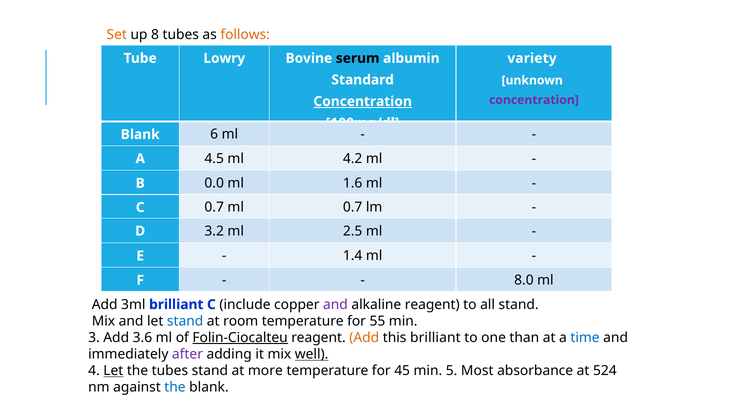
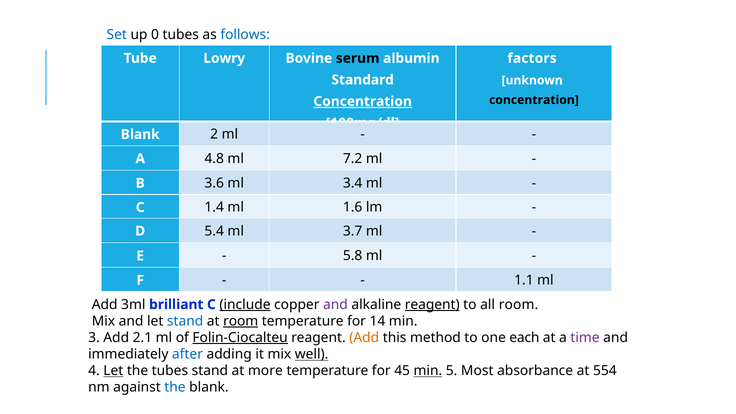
Set colour: orange -> blue (117, 35)
8: 8 -> 0 (155, 35)
follows colour: orange -> blue (245, 35)
variety: variety -> factors (532, 58)
concentration colour: purple -> black (534, 100)
6: 6 -> 2 (214, 134)
4.5: 4.5 -> 4.8 (214, 159)
4.2: 4.2 -> 7.2 (353, 159)
0.0: 0.0 -> 3.6 (214, 183)
1.6: 1.6 -> 3.4 (353, 183)
C 0.7: 0.7 -> 1.4 (214, 207)
ml 0.7: 0.7 -> 1.6 (353, 207)
3.2: 3.2 -> 5.4 (214, 231)
2.5: 2.5 -> 3.7 (353, 231)
1.4: 1.4 -> 5.8 (353, 256)
8.0: 8.0 -> 1.1 (524, 280)
include underline: none -> present (245, 305)
reagent underline: none -> present (432, 305)
all stand: stand -> room (519, 305)
room underline: none -> present (241, 321)
55: 55 -> 14 (377, 321)
3.6: 3.6 -> 2.1 (142, 338)
this brilliant: brilliant -> method (435, 338)
than: than -> each (524, 338)
time colour: blue -> purple (585, 338)
after colour: purple -> blue (187, 354)
min underline: none -> present (428, 371)
524: 524 -> 554 (605, 371)
